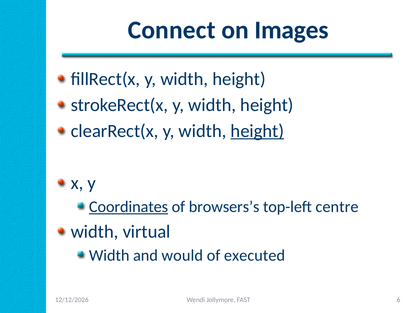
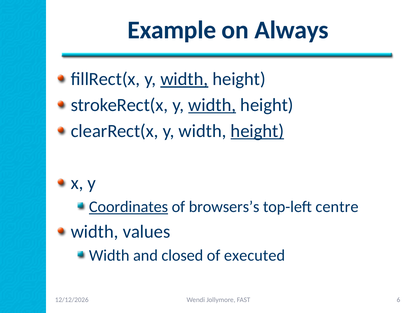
Connect: Connect -> Example (172, 30)
Images: Images -> Always (292, 30)
width underline: none -> present (184, 79)
width underline: none -> present (212, 105)
virtual: virtual -> values (147, 231)
would: would -> closed (182, 255)
